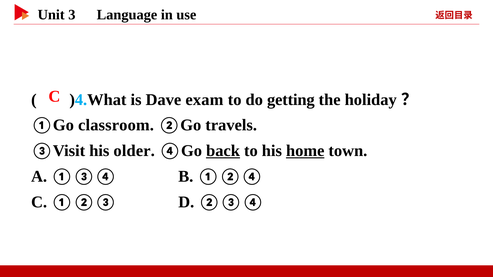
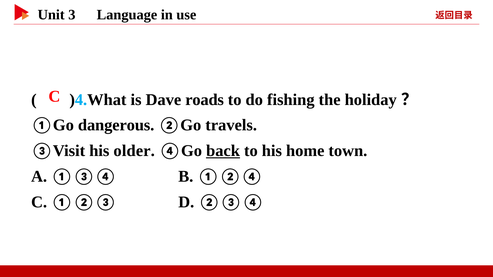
exam: exam -> roads (205, 100)
getting: getting -> fishing (291, 100)
classroom: classroom -> dangerous (116, 125)
home underline: present -> none (305, 151)
